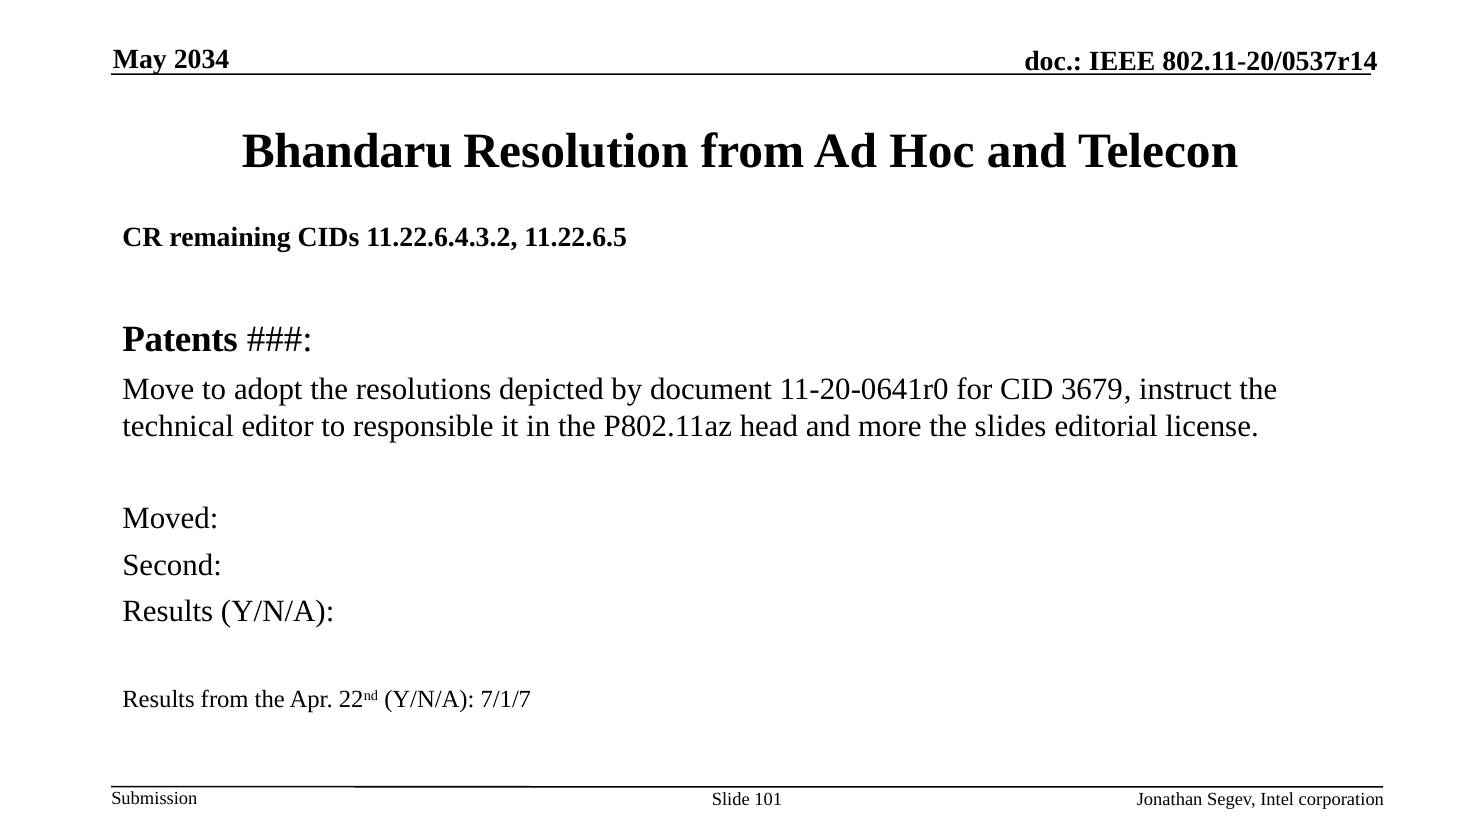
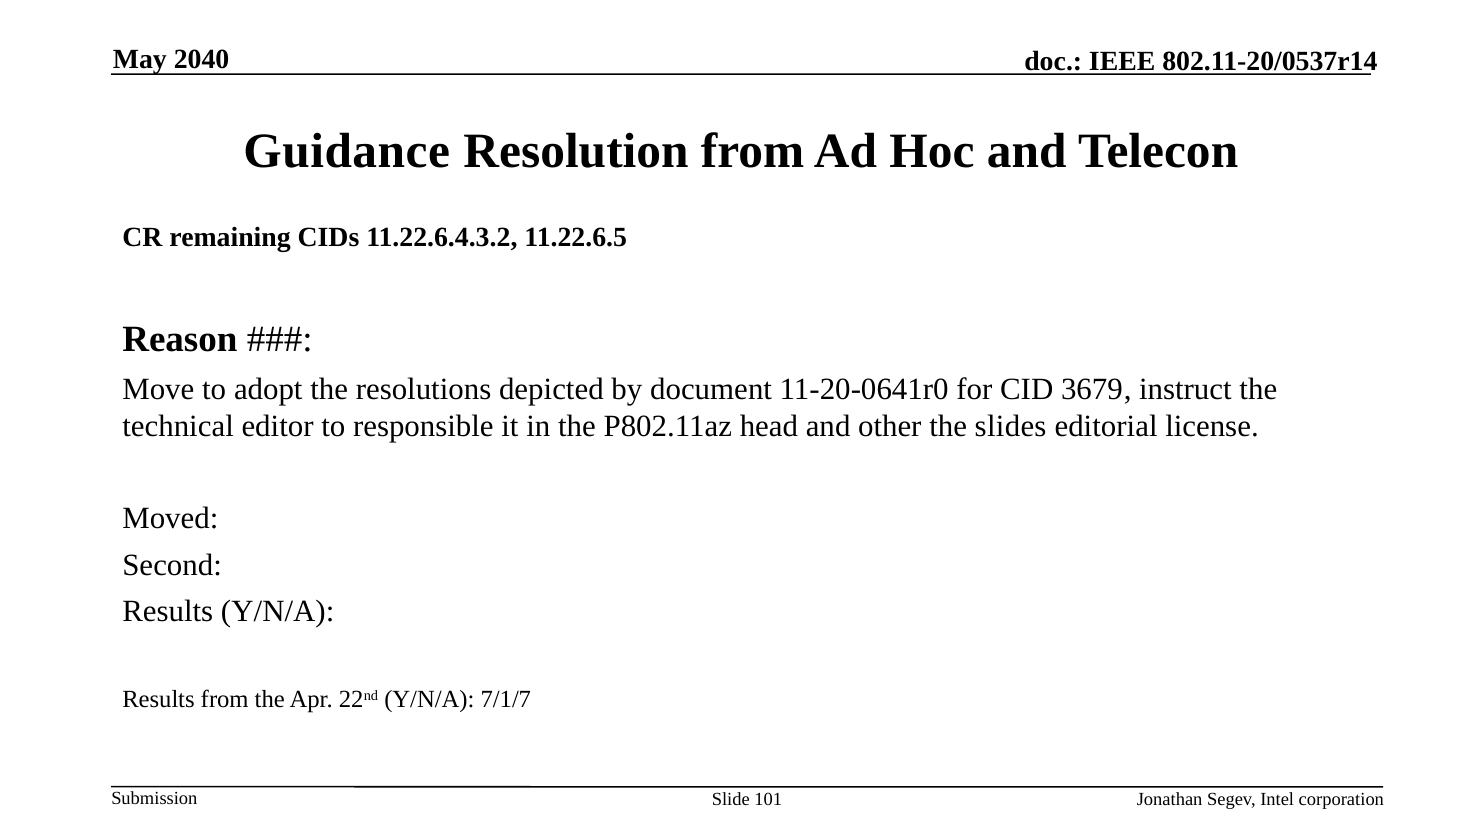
2034: 2034 -> 2040 (202, 59)
Bhandaru: Bhandaru -> Guidance (347, 152)
Patents: Patents -> Reason (180, 340)
more: more -> other (890, 426)
